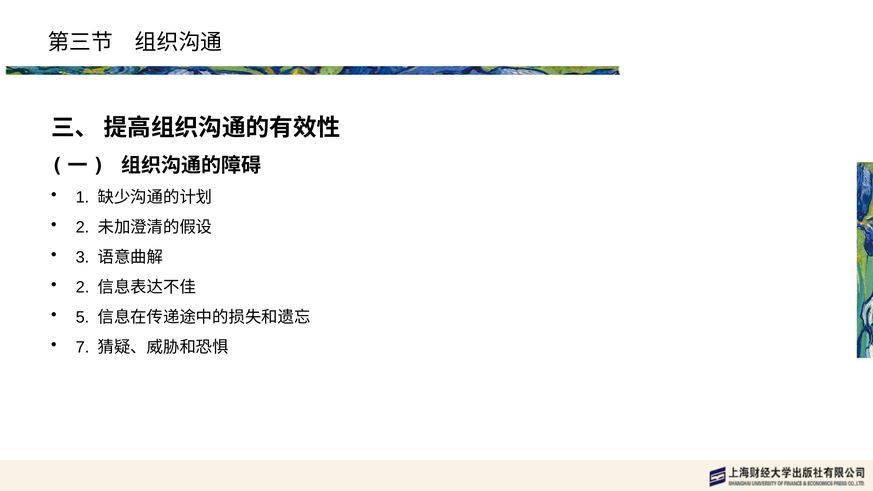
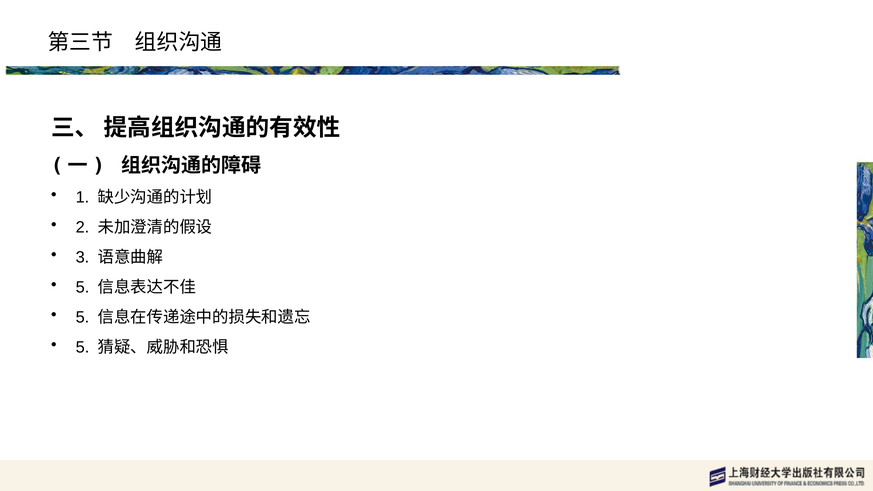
2: 2 -> 5 (82, 287)
7: 7 -> 5 (82, 347)
